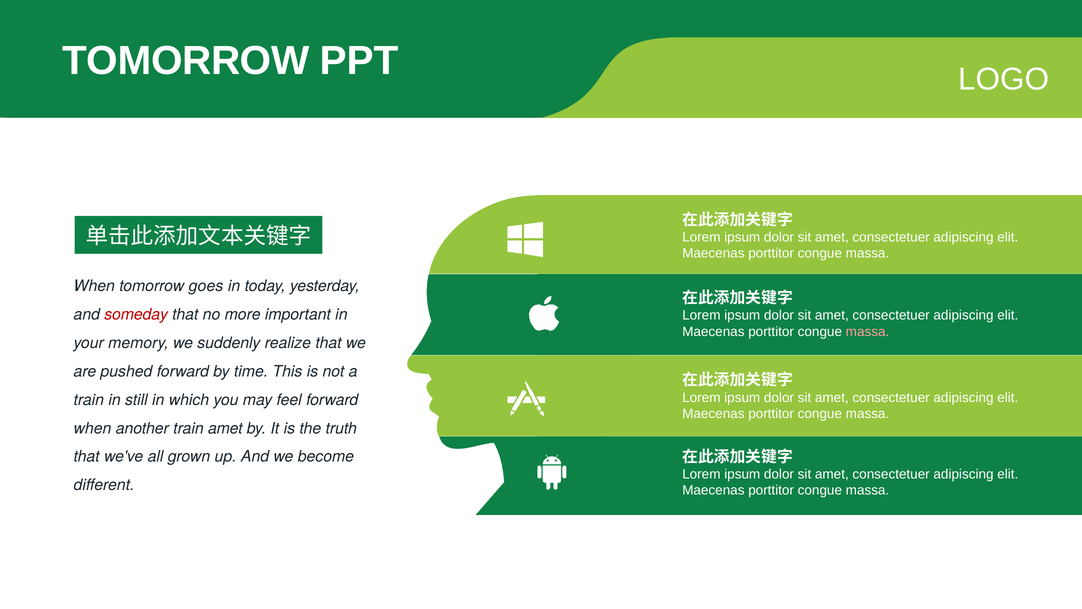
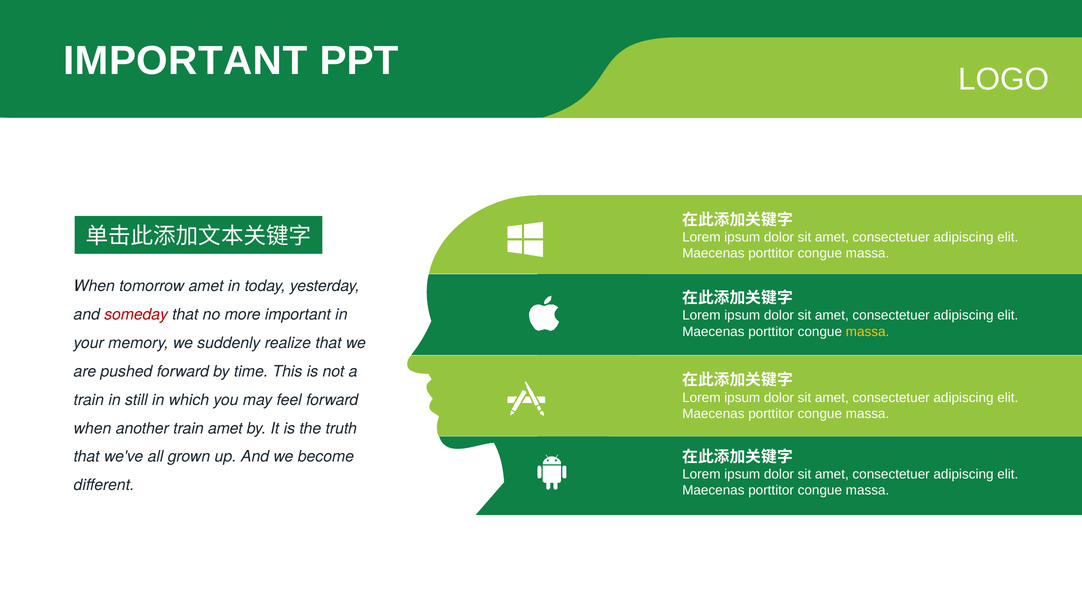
TOMORROW: TOMORROW -> IMPORTANT (185, 61)
tomorrow goes: goes -> amet (206, 286)
massa colour: pink -> yellow (868, 331)
